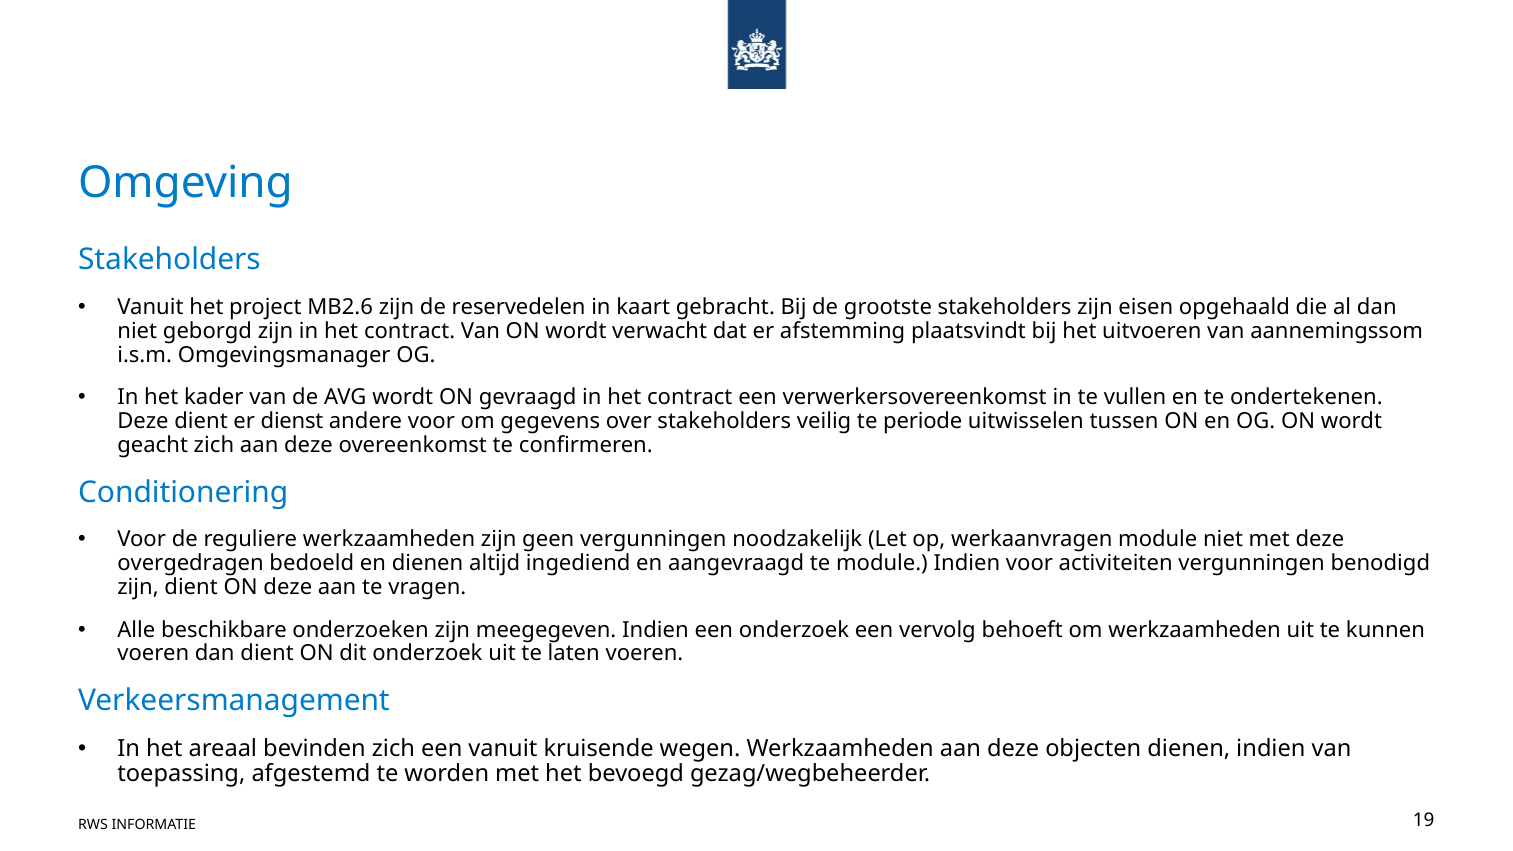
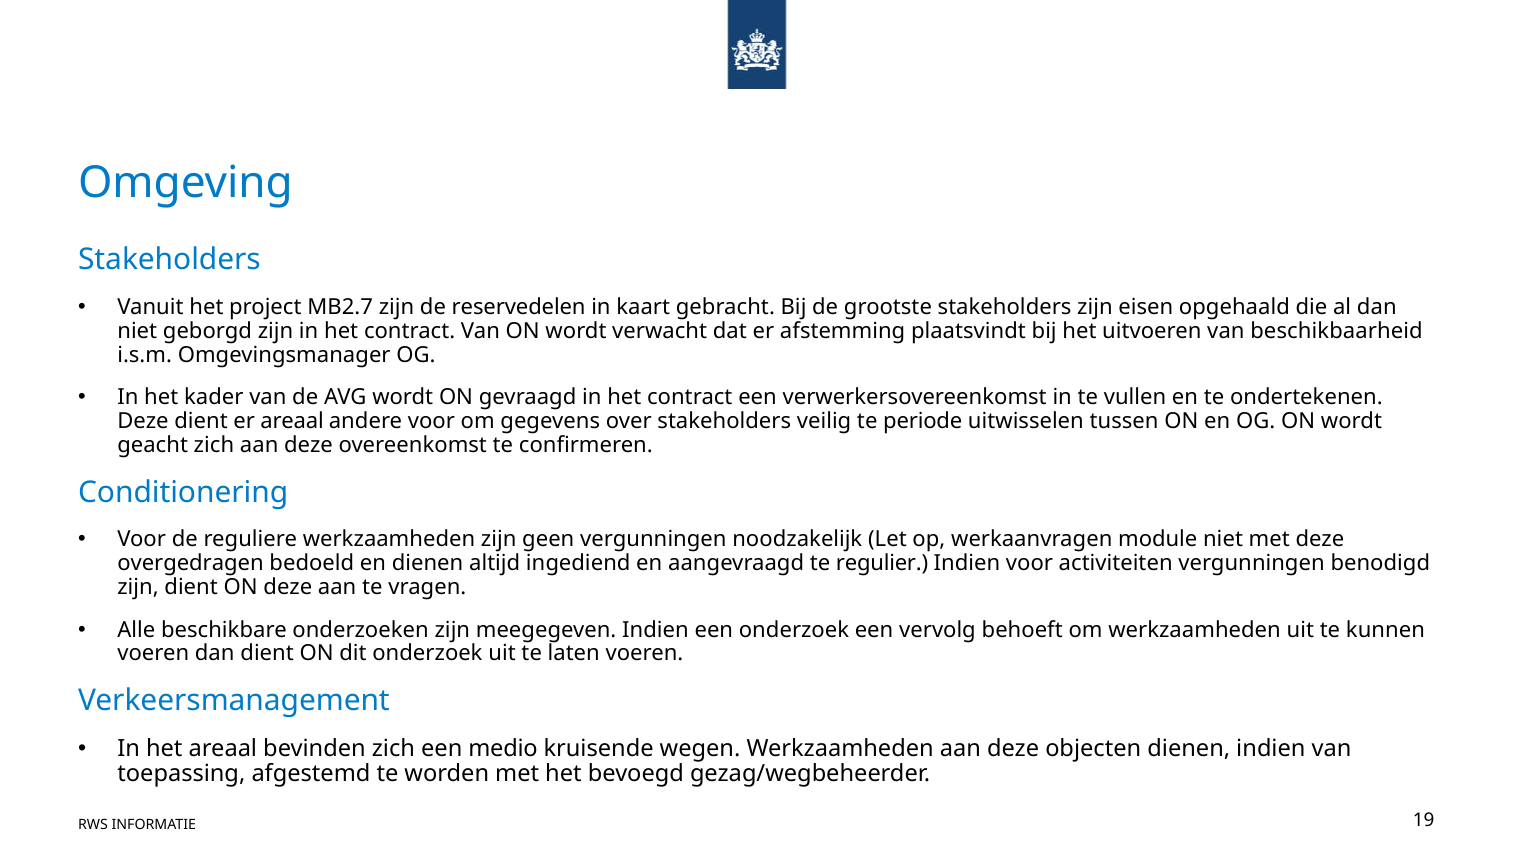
MB2.6: MB2.6 -> MB2.7 (340, 307)
aannemingssom: aannemingssom -> beschikbaarheid (1337, 331)
er dienst: dienst -> areaal (292, 422)
te module: module -> regulier (882, 563)
een vanuit: vanuit -> medio (503, 748)
